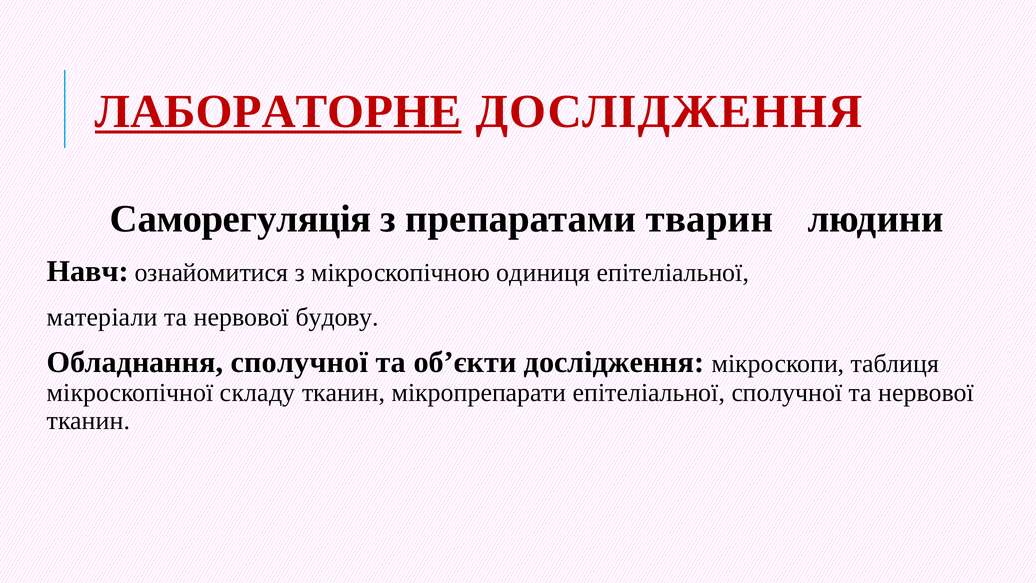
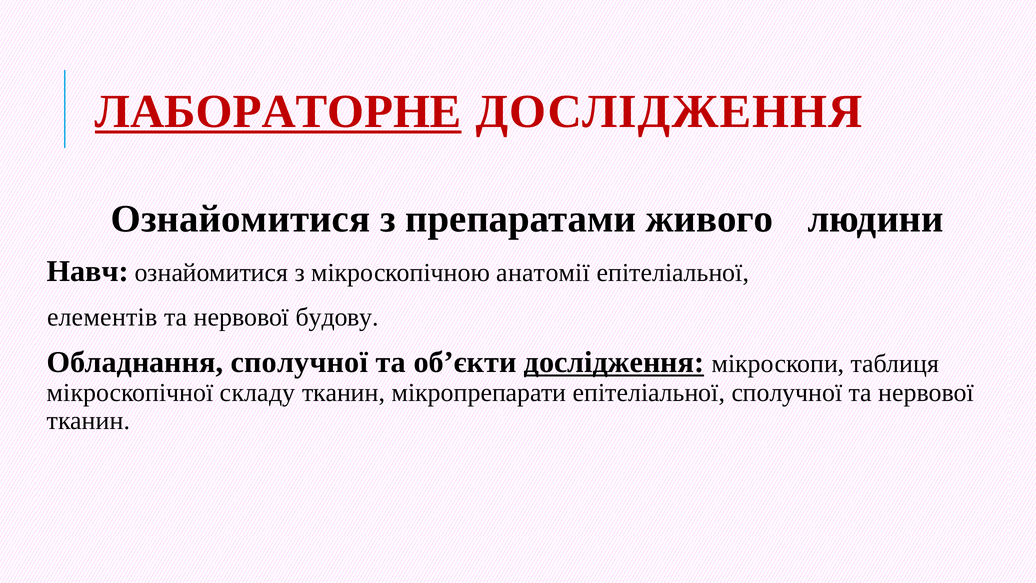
Саморегуляція: Саморегуляція -> Ознайомитися (240, 219)
тварин: тварин -> живого (710, 219)
одиниця: одиниця -> анатомії (543, 273)
матеріали: матеріали -> елементів (102, 317)
дослідження underline: none -> present (614, 362)
